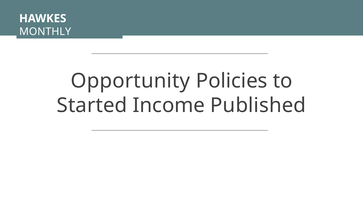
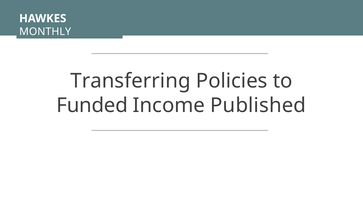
Opportunity: Opportunity -> Transferring (130, 81)
Started: Started -> Funded (92, 105)
